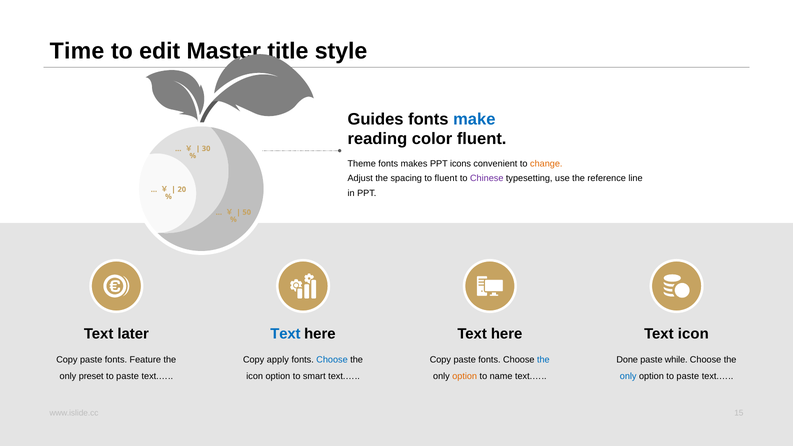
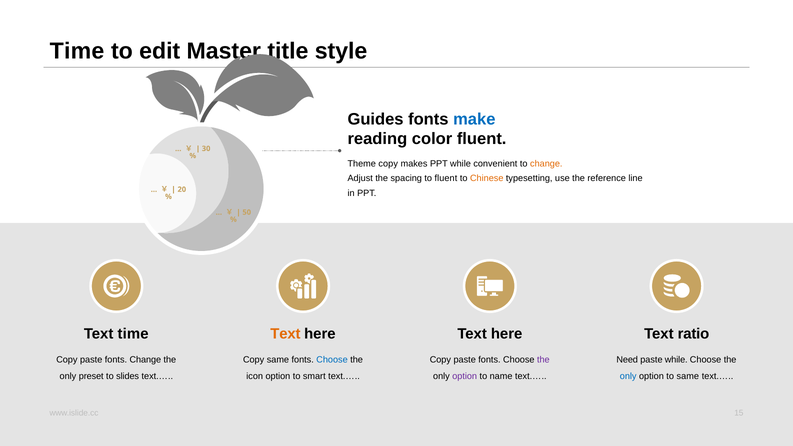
Theme fonts: fonts -> copy (388, 164)
PPT icons: icons -> while (460, 164)
Chinese colour: purple -> orange (487, 178)
Text later: later -> time (133, 334)
Text colour: blue -> orange (285, 334)
Text icon: icon -> ratio (693, 334)
fonts Feature: Feature -> Change (145, 360)
Copy apply: apply -> same (278, 360)
the colour: blue -> purple (543, 360)
Done: Done -> Need (627, 360)
paste: paste -> slides (128, 376)
option colour: orange -> purple (465, 376)
option to paste: paste -> same (688, 376)
